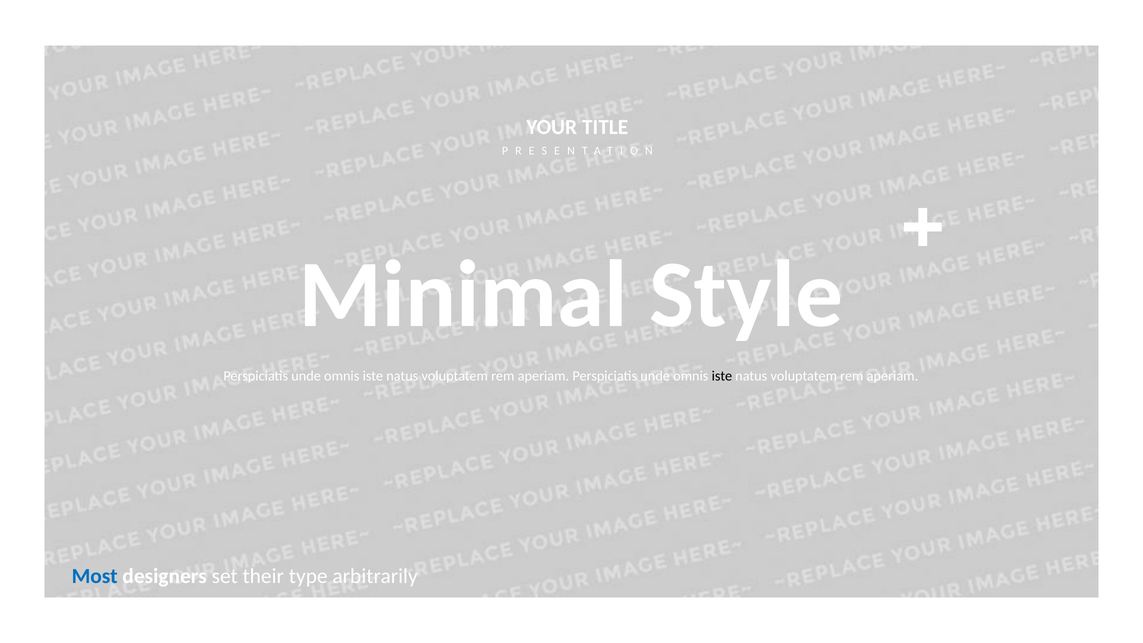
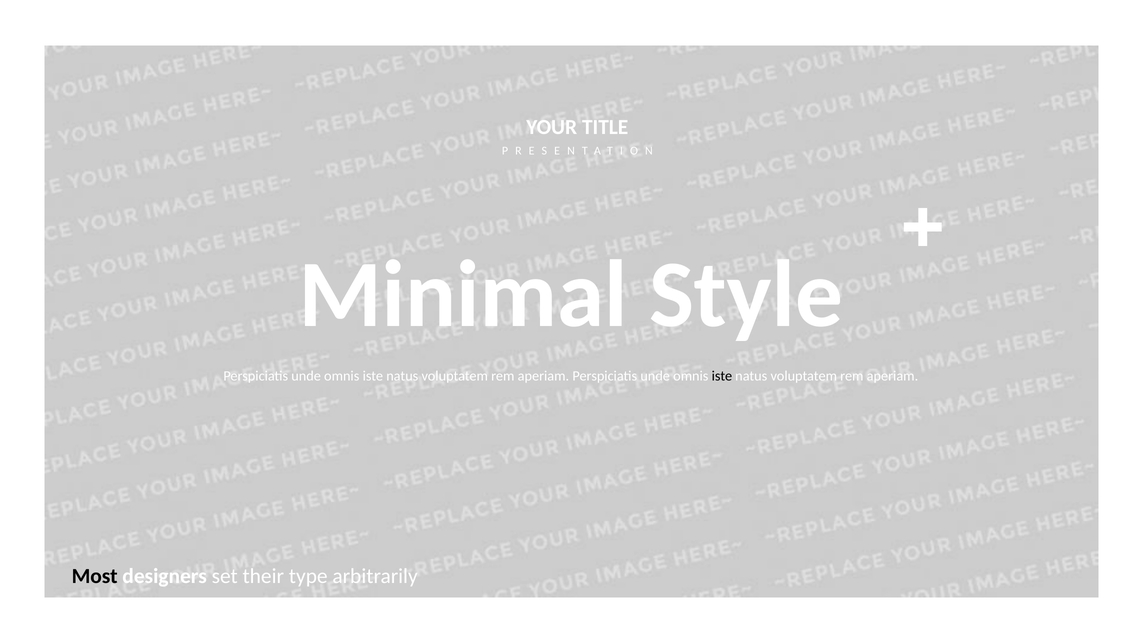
Most colour: blue -> black (95, 576)
